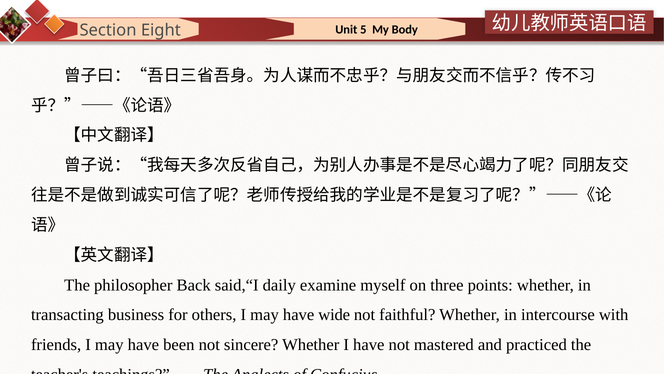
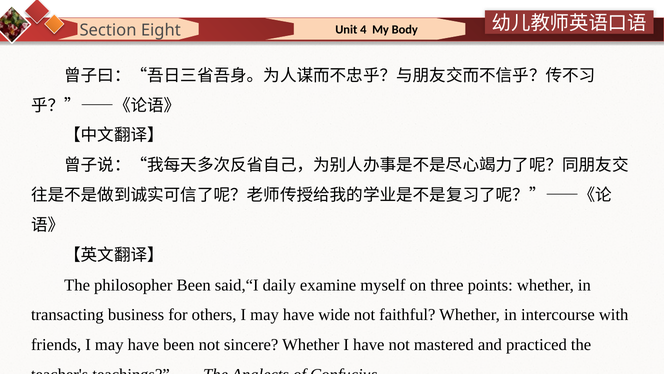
5: 5 -> 4 (363, 30)
philosopher Back: Back -> Been (194, 285)
